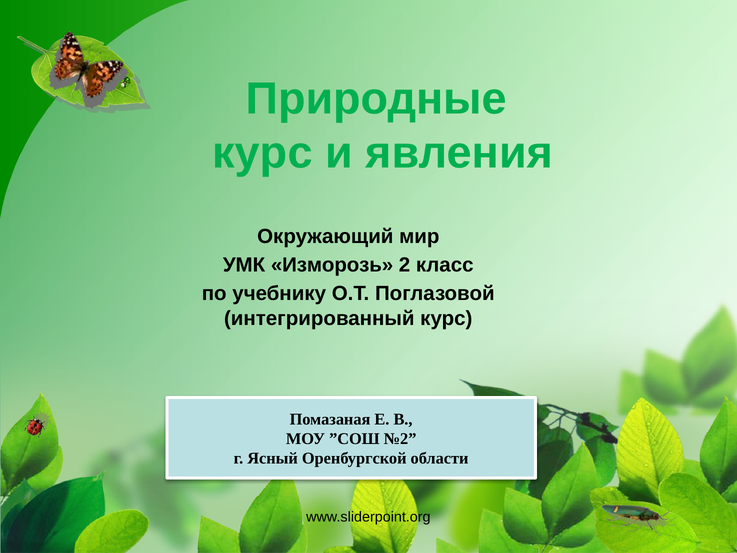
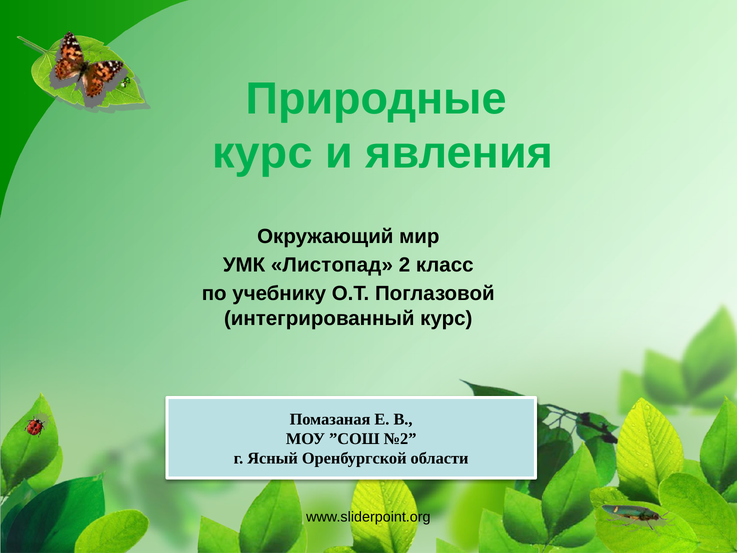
Изморозь: Изморозь -> Листопад (332, 265)
